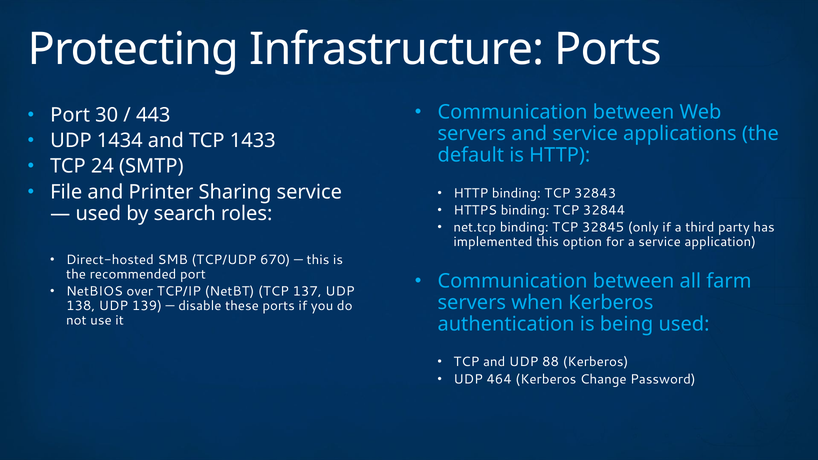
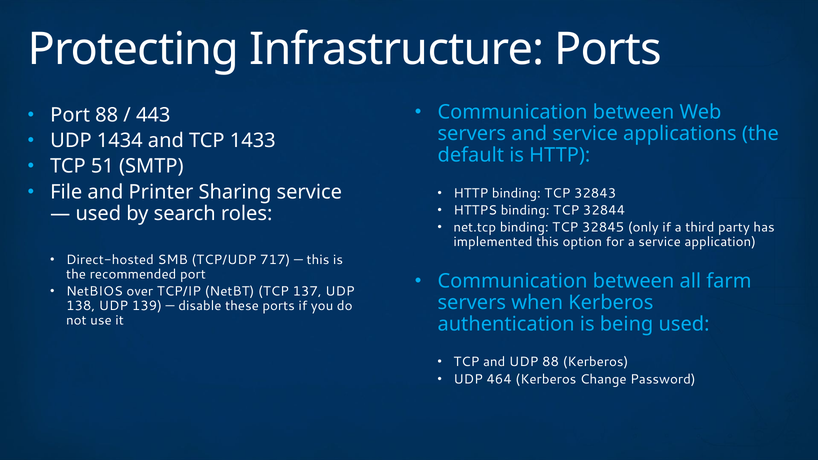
Port 30: 30 -> 88 (107, 115)
24: 24 -> 51 (102, 166)
670: 670 -> 717 (275, 260)
